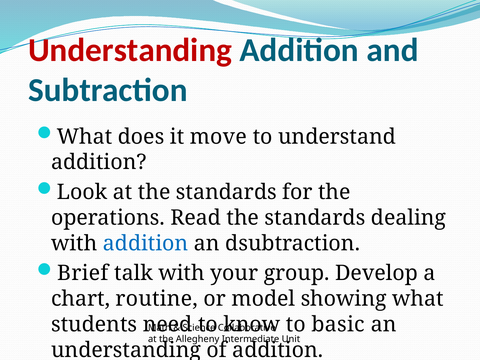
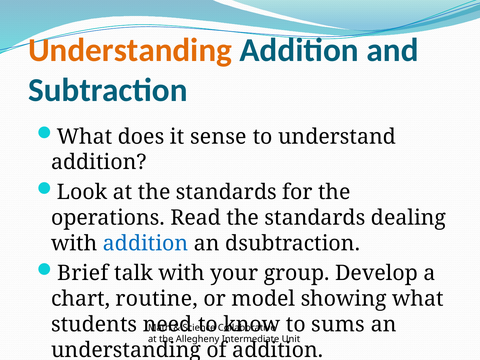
Understanding colour: red -> orange (130, 50)
move: move -> sense (218, 137)
basic: basic -> sums (338, 324)
